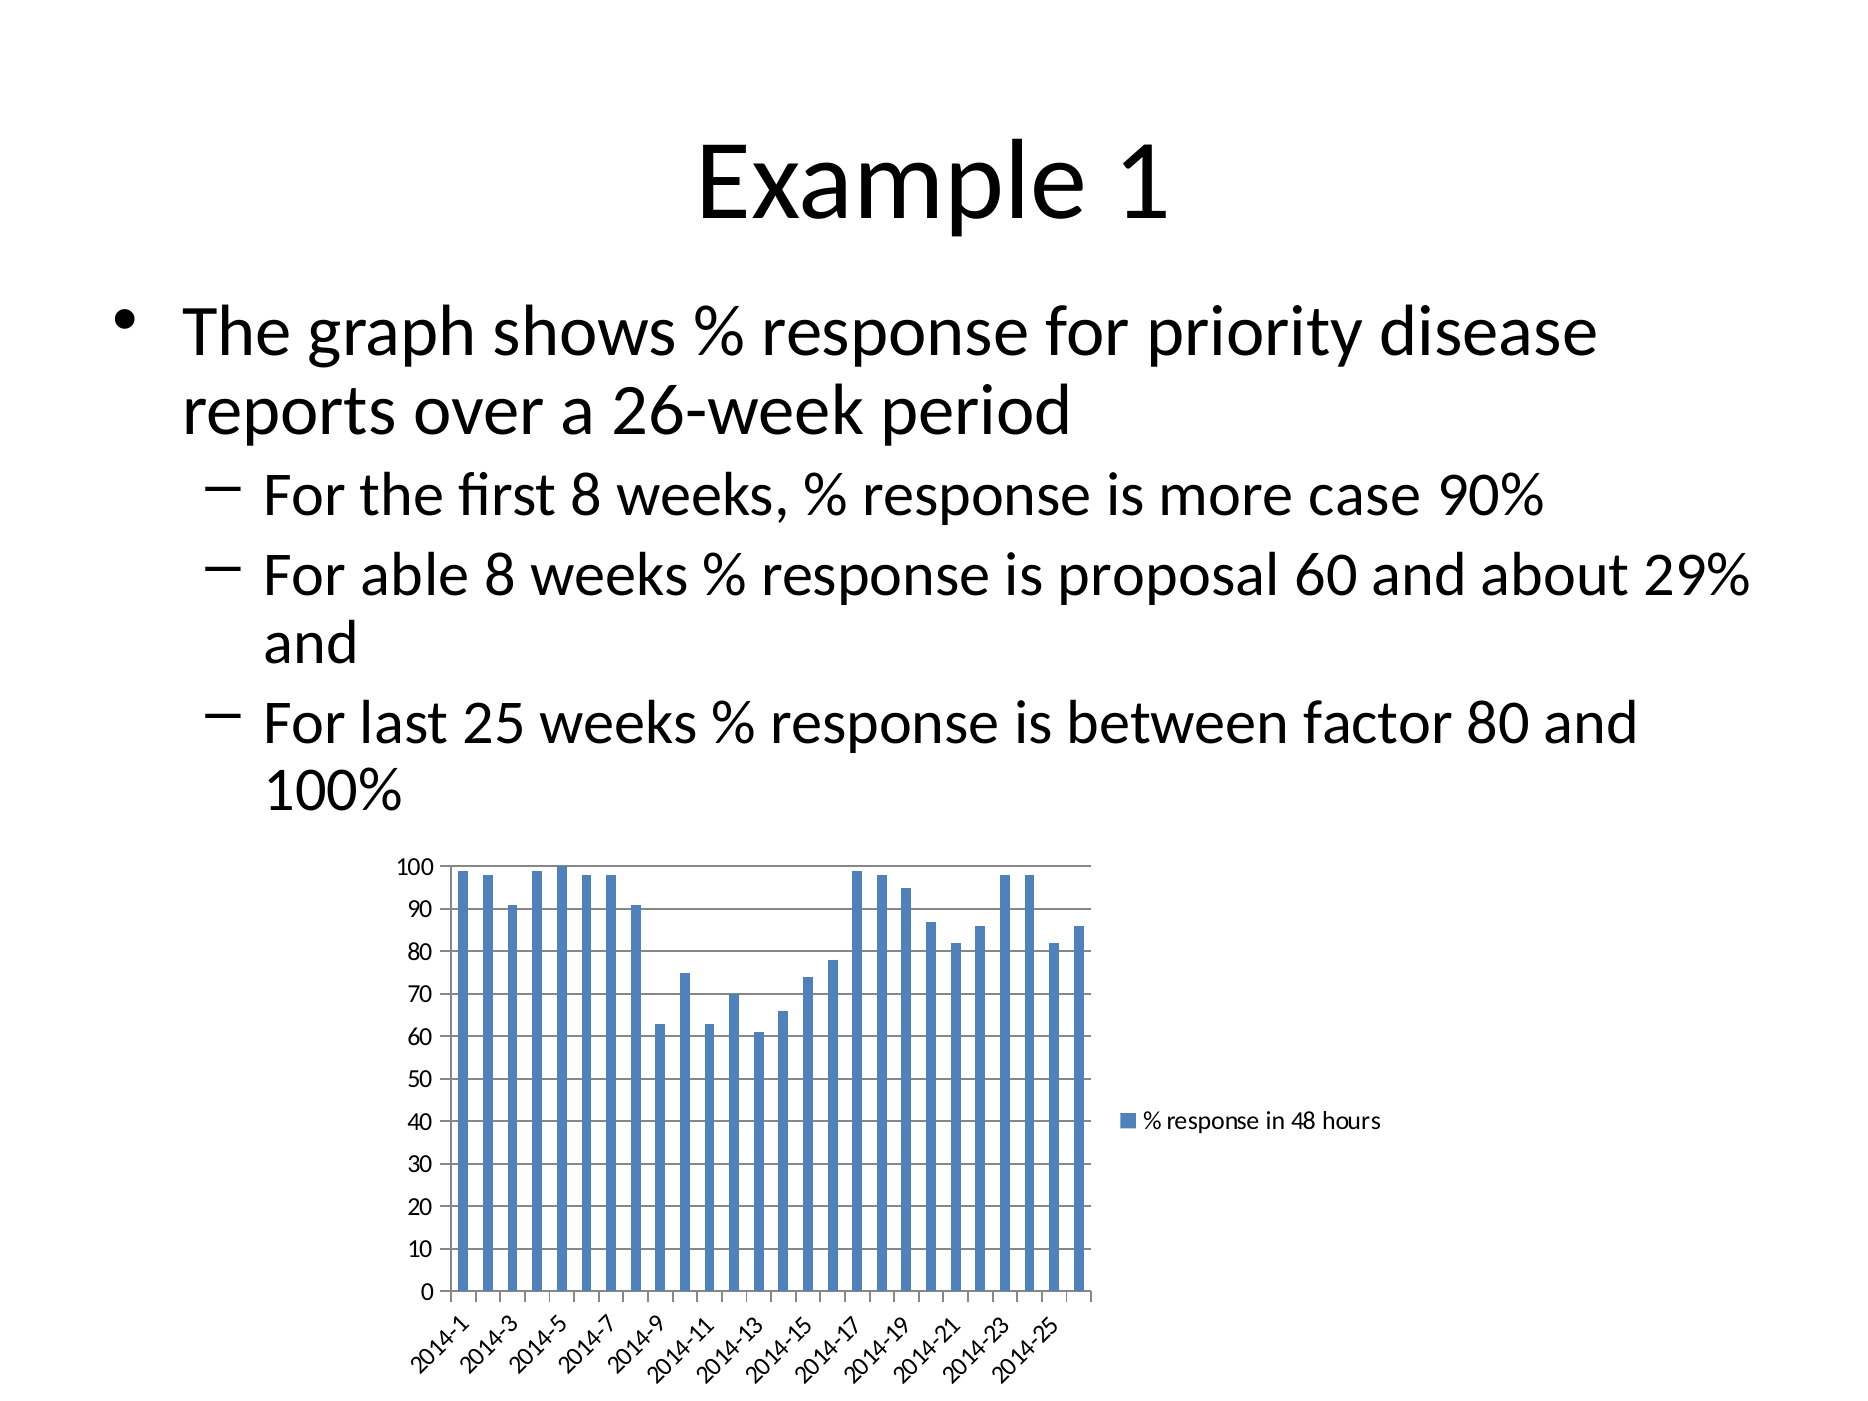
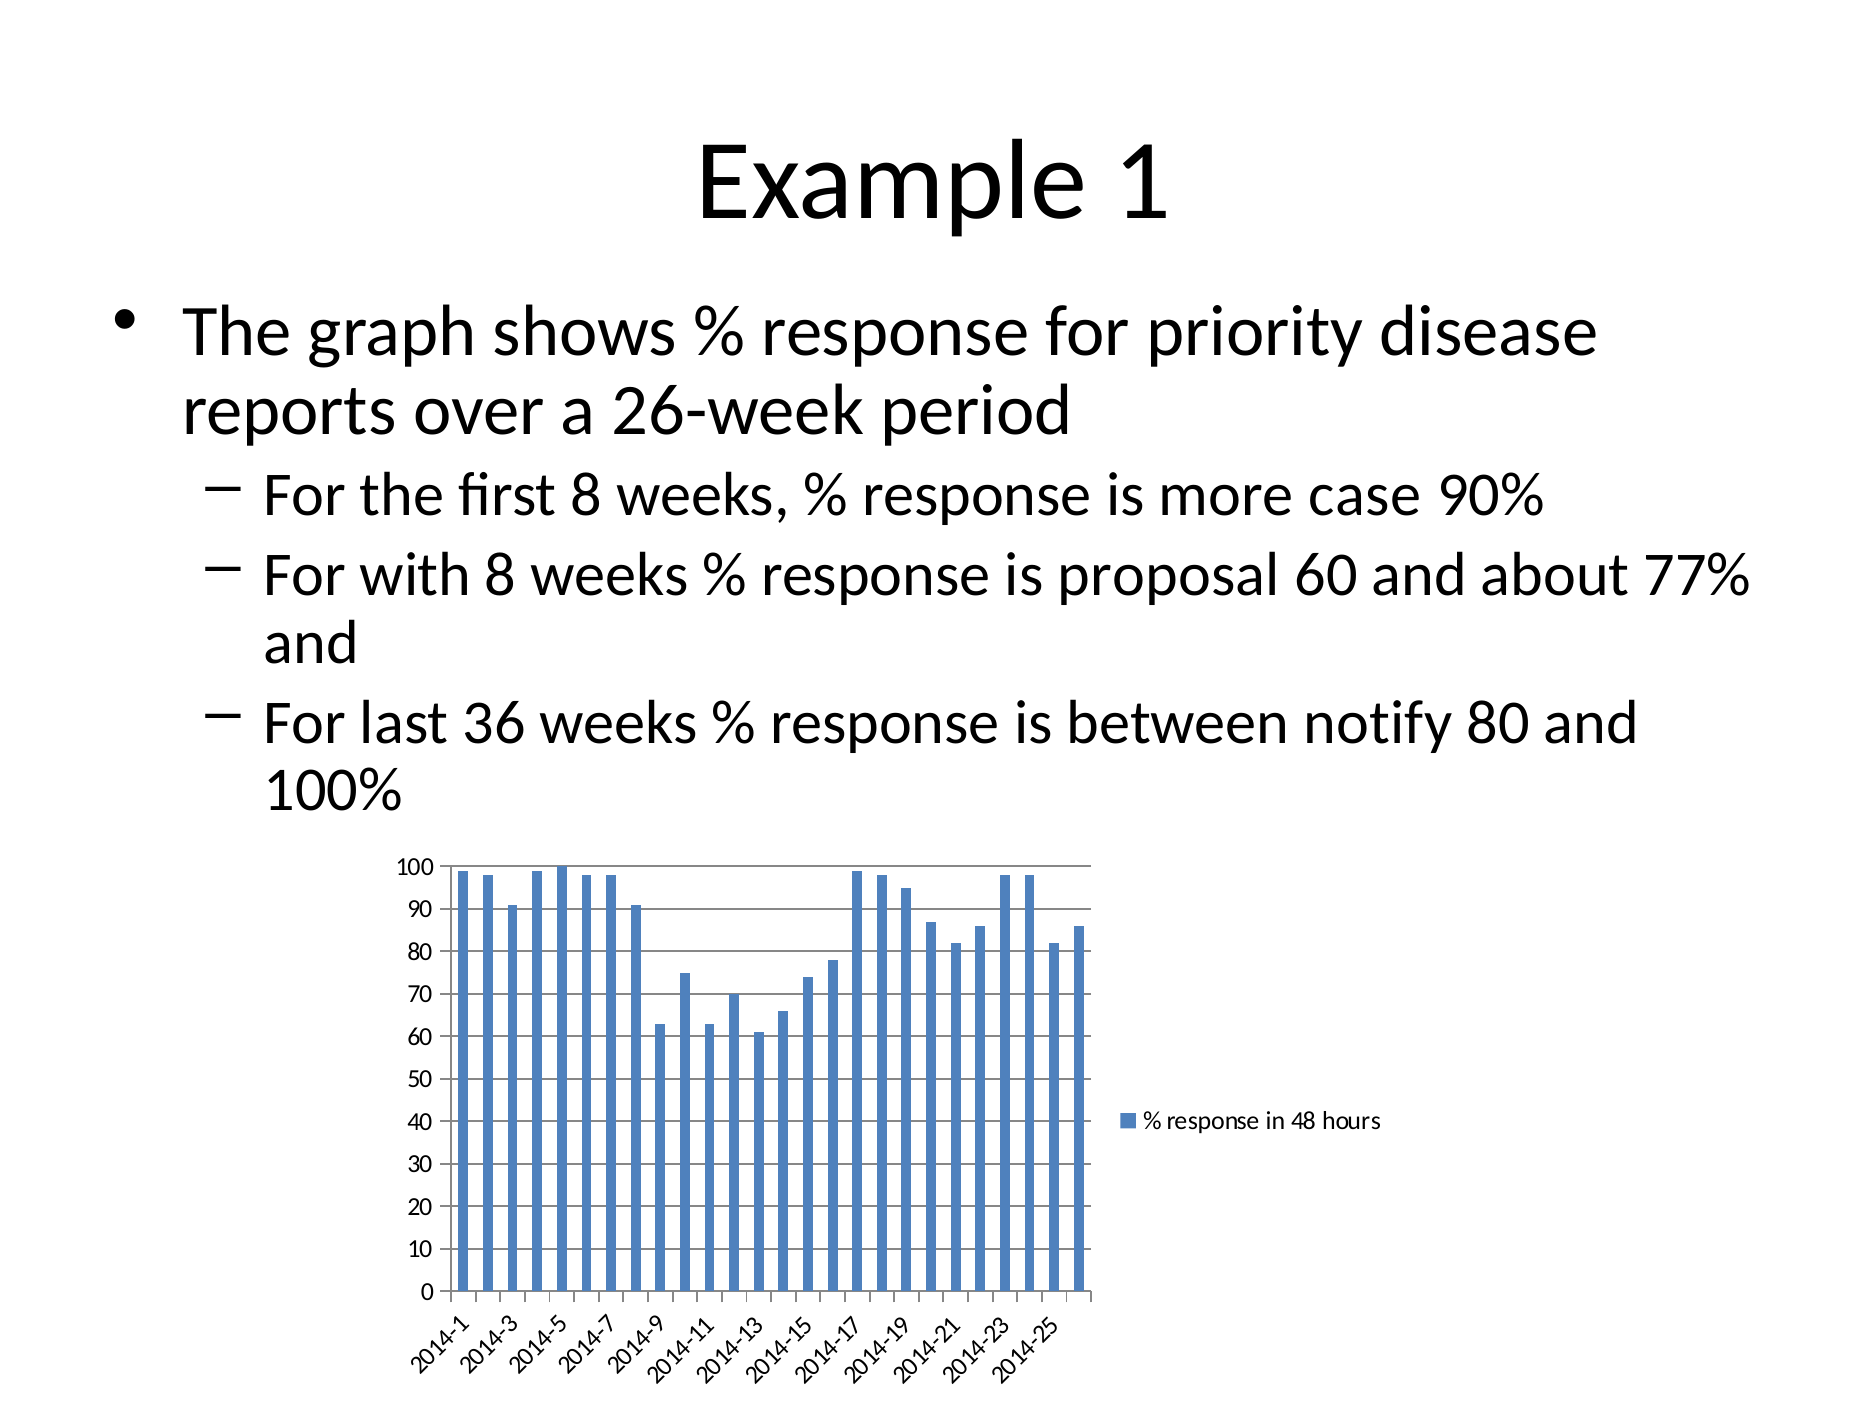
able: able -> with (416, 575)
29%: 29% -> 77% (1697, 575)
25: 25 -> 36 (494, 723)
factor: factor -> notify (1378, 723)
